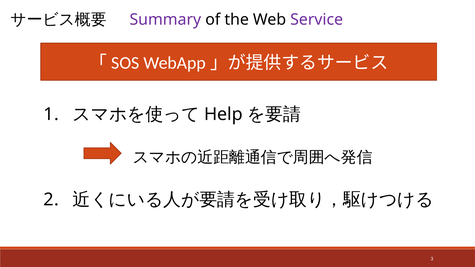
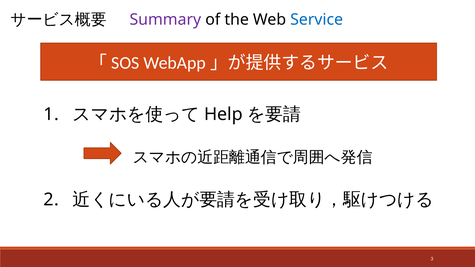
Service colour: purple -> blue (317, 20)
